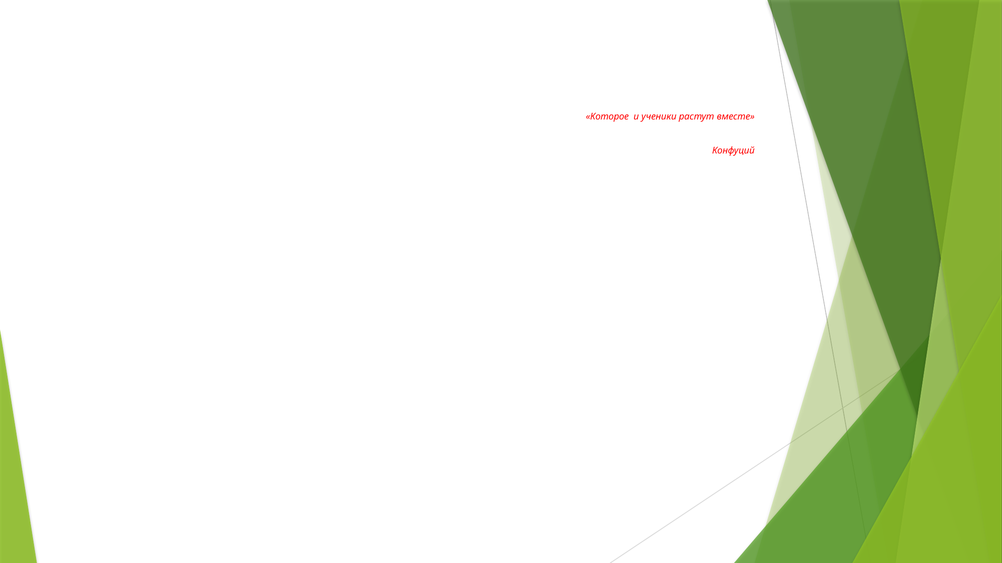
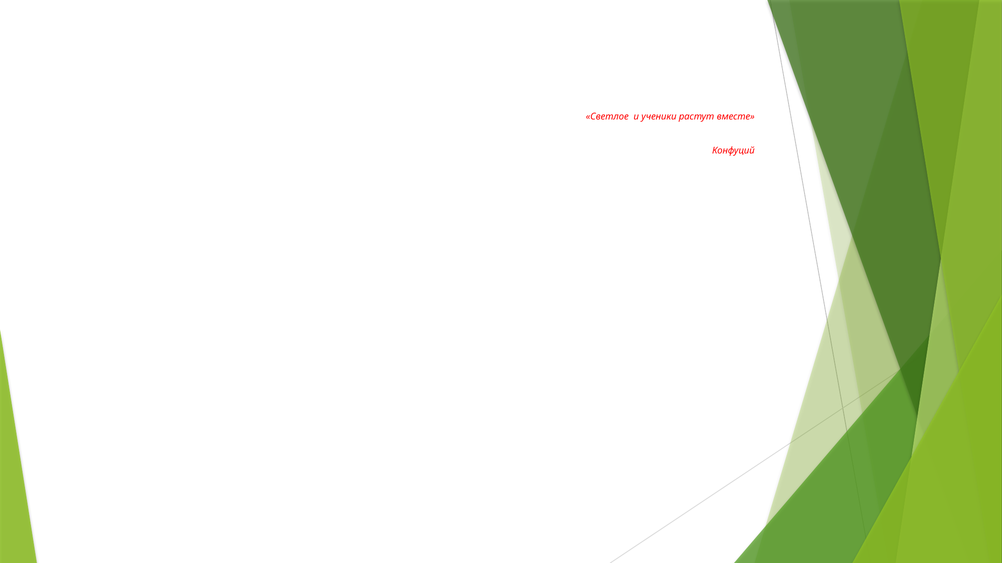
Которое: Которое -> Светлое (607, 117)
